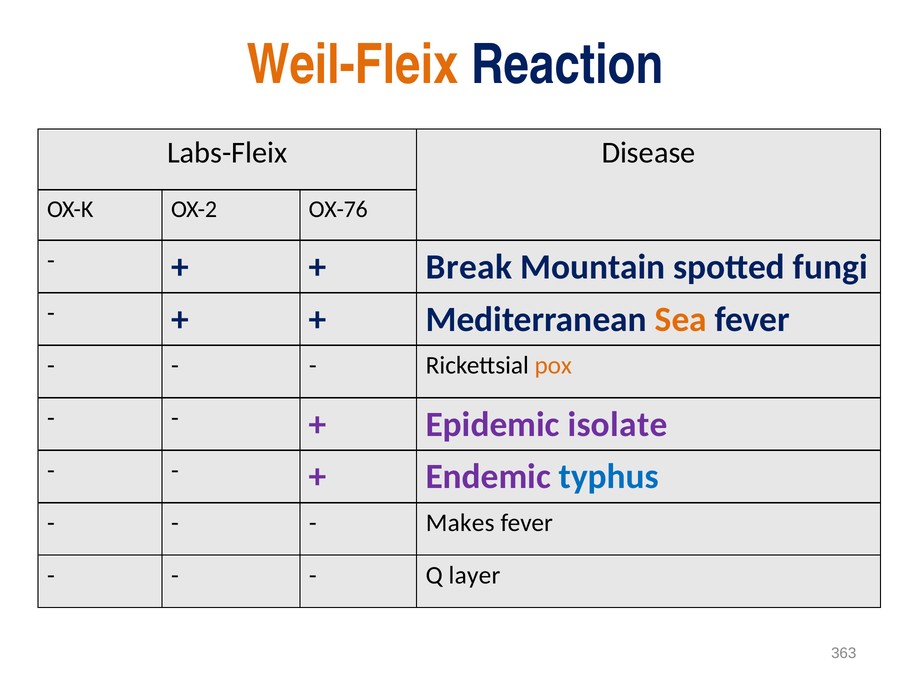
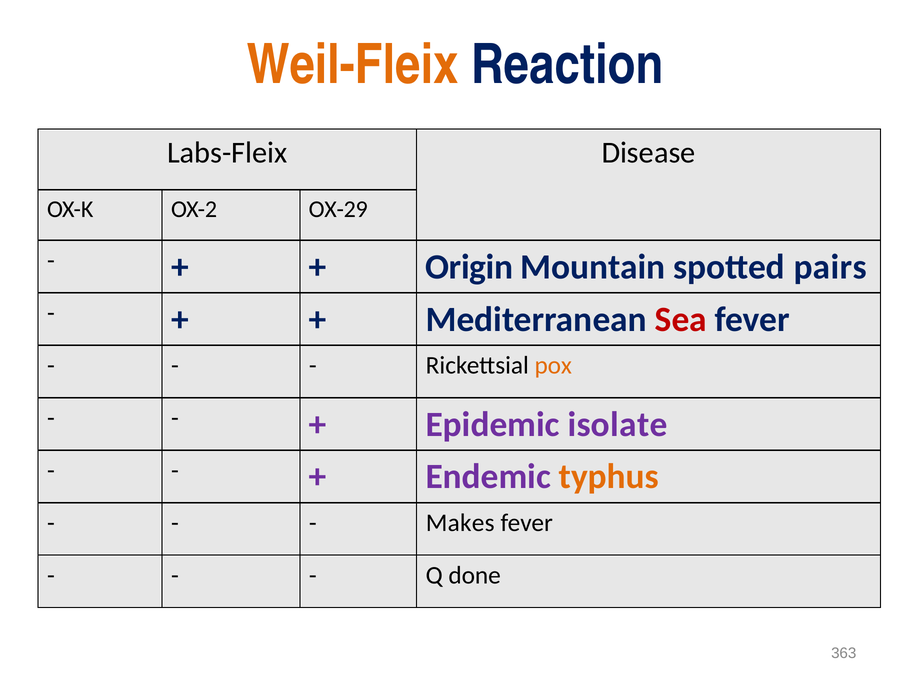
OX-76: OX-76 -> OX-29 (338, 209)
Break: Break -> Origin (469, 267)
fungi: fungi -> pairs (830, 267)
Sea colour: orange -> red (681, 319)
typhus colour: blue -> orange (609, 476)
layer: layer -> done (475, 575)
